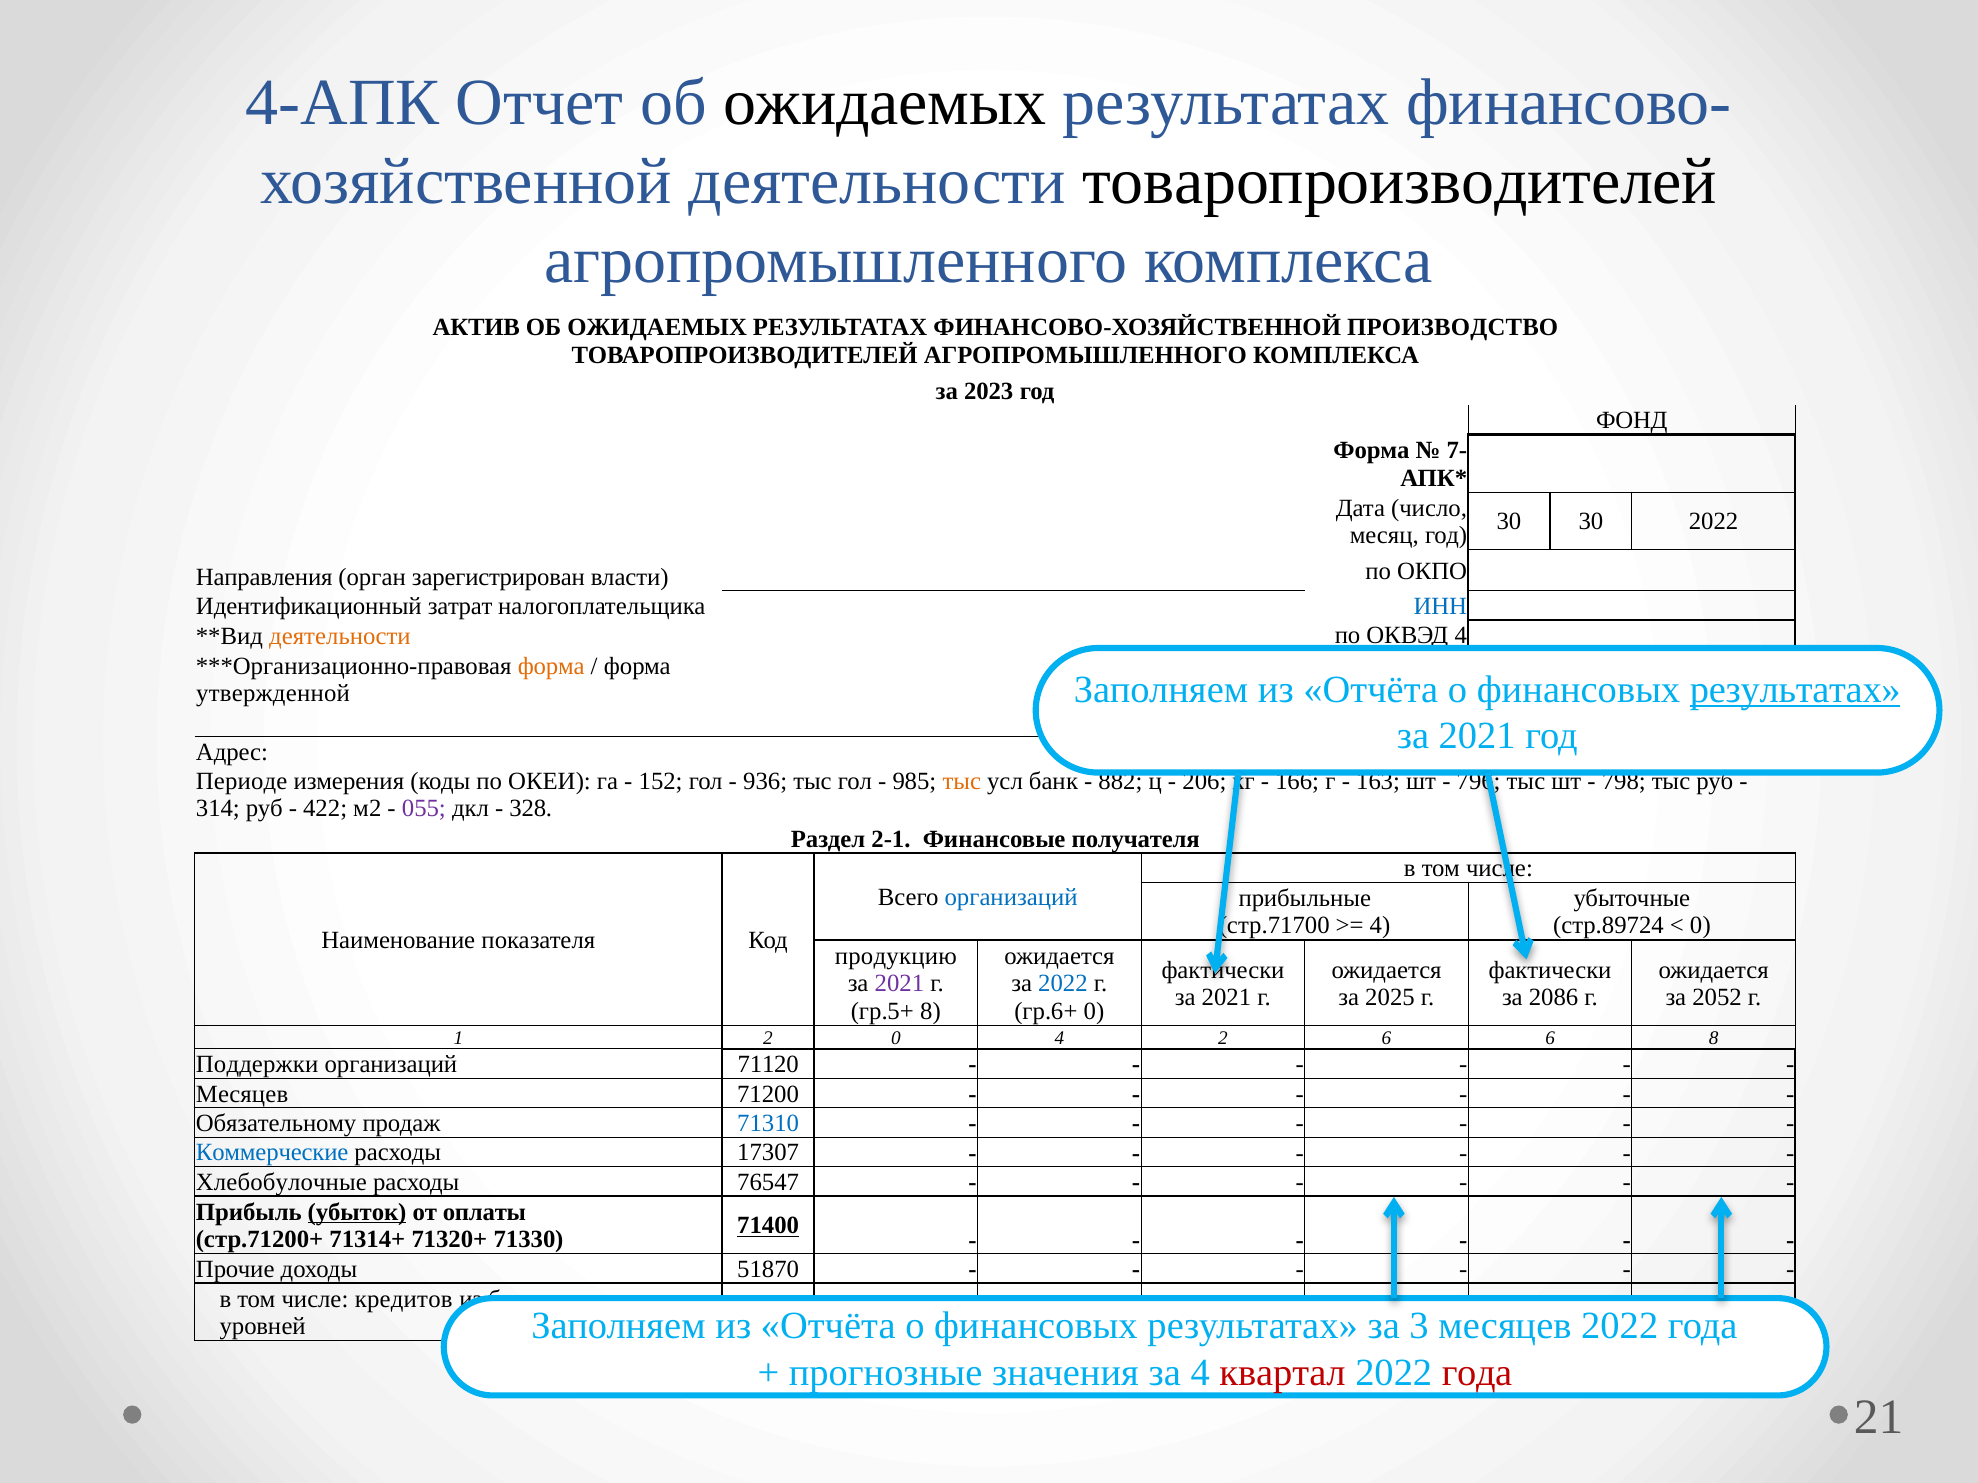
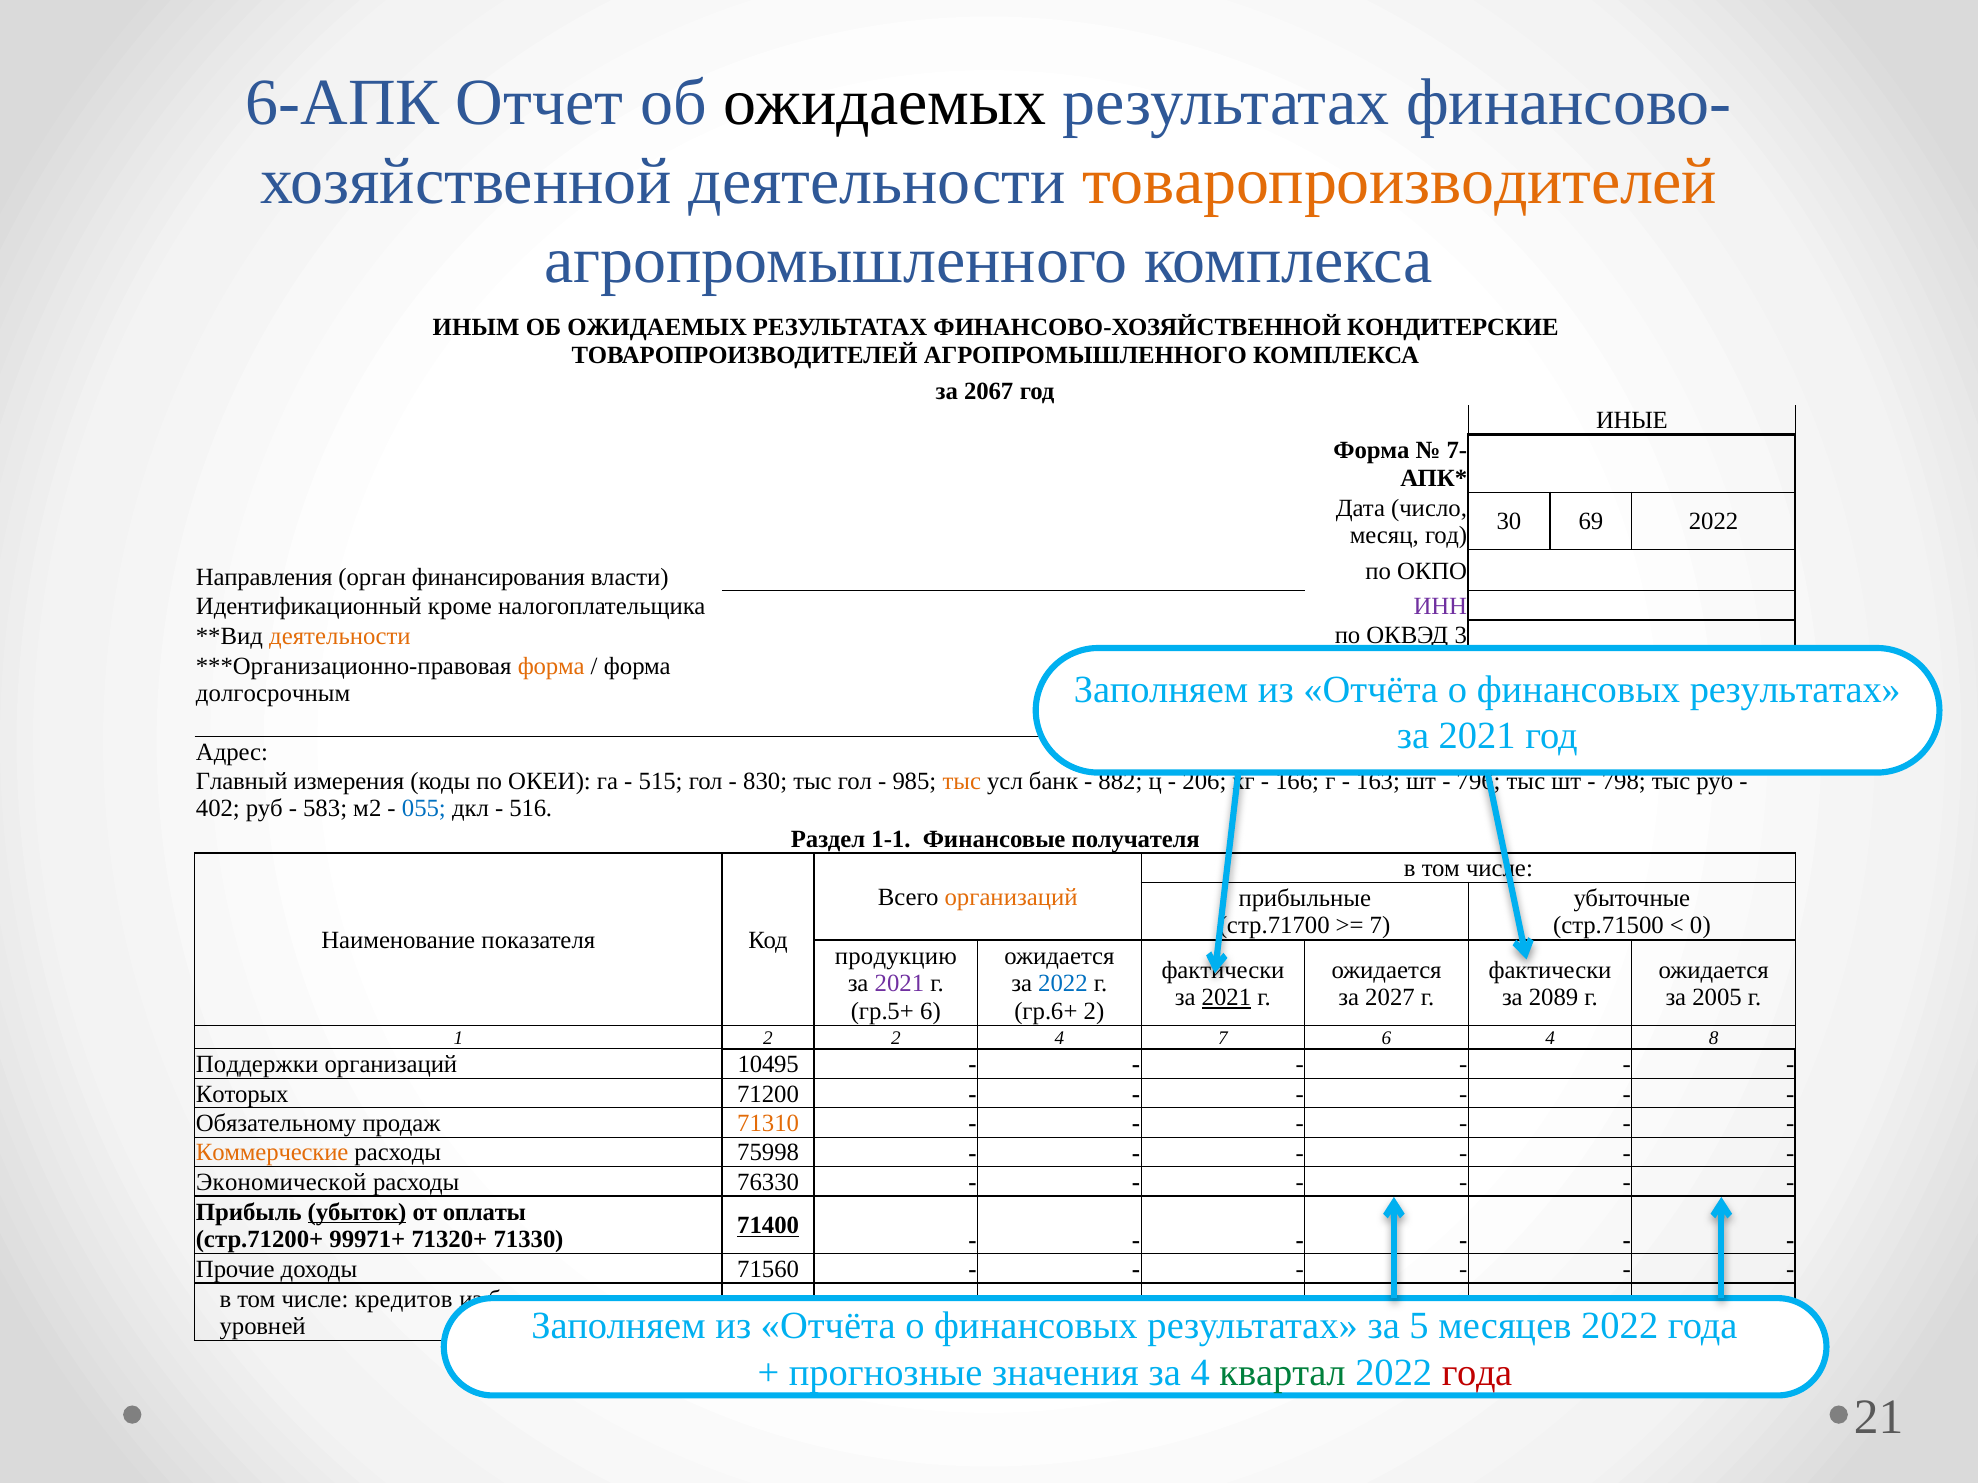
4-АПК: 4-АПК -> 6-АПК (343, 102)
товаропроизводителей colour: black -> orange (1400, 182)
АКТИВ: АКТИВ -> ИНЫМ (476, 328)
ПРОИЗВОДСТВО: ПРОИЗВОДСТВО -> КОНДИТЕРСКИЕ (1453, 328)
2023: 2023 -> 2067 (989, 391)
ФОНД: ФОНД -> ИНЫЕ (1632, 421)
30 30: 30 -> 69 (1591, 522)
зарегистрирован: зарегистрирован -> финансирования (498, 577)
затрат: затрат -> кроме (460, 607)
ИНН colour: blue -> purple (1440, 606)
ОКВЭД 4: 4 -> 3 (1461, 636)
результатах underline: present -> none (1795, 690)
утвержденной: утвержденной -> долгосрочным (273, 694)
Периоде: Периоде -> Главный (242, 781)
152: 152 -> 515 (661, 781)
936: 936 -> 830 (765, 781)
314: 314 -> 402 (218, 809)
422: 422 -> 583 (325, 809)
055 colour: purple -> blue (424, 809)
328: 328 -> 516 (531, 809)
2-1: 2-1 -> 1-1 (891, 839)
организаций colour: blue -> orange (1011, 898)
4: 4 -> 7 (1380, 926)
стр.89724: стр.89724 -> стр.71500 (1609, 926)
2021 underline: none -> present (1226, 998)
2025: 2025 -> 2027 (1390, 998)
2086: 2086 -> 2089 (1554, 998)
2052: 2052 -> 2005 (1717, 998)
гр.5+ 8: 8 -> 6 (930, 1011)
гр.6+ 0: 0 -> 2 (1094, 1011)
2 0: 0 -> 2 (896, 1038)
4 2: 2 -> 7 (1223, 1038)
6 6: 6 -> 4 (1550, 1038)
71120: 71120 -> 10495 (768, 1065)
Месяцев: Месяцев -> Которых (242, 1094)
71310 colour: blue -> orange (768, 1124)
Коммерческие colour: blue -> orange (272, 1153)
17307: 17307 -> 75998 (768, 1153)
Хлебобулочные: Хлебобулочные -> Экономической (281, 1183)
76547: 76547 -> 76330 (768, 1183)
71314+: 71314+ -> 99971+ (367, 1240)
51870: 51870 -> 71560 (768, 1270)
3: 3 -> 5 (1419, 1327)
квартал colour: red -> green (1282, 1373)
